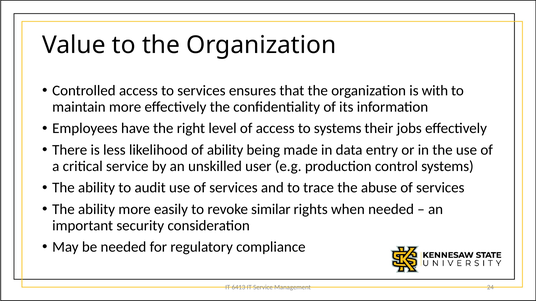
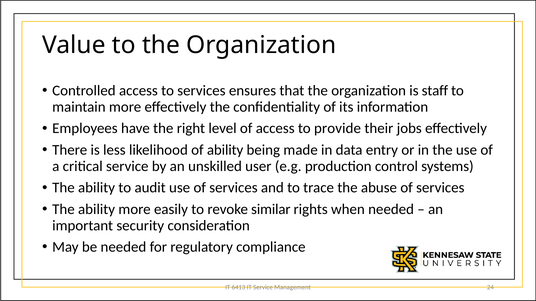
with: with -> staff (435, 91)
to systems: systems -> provide (338, 129)
